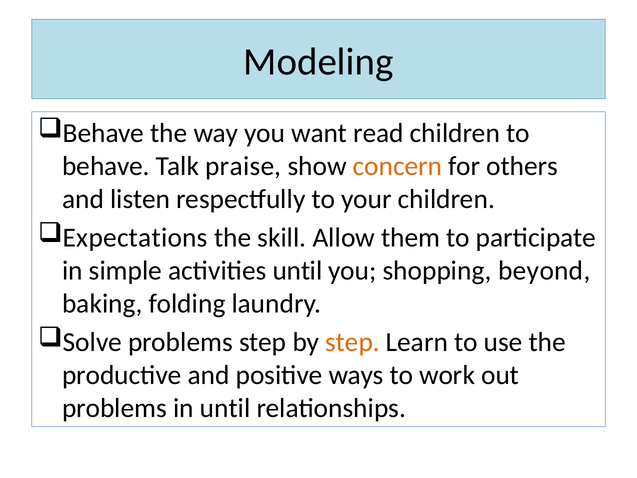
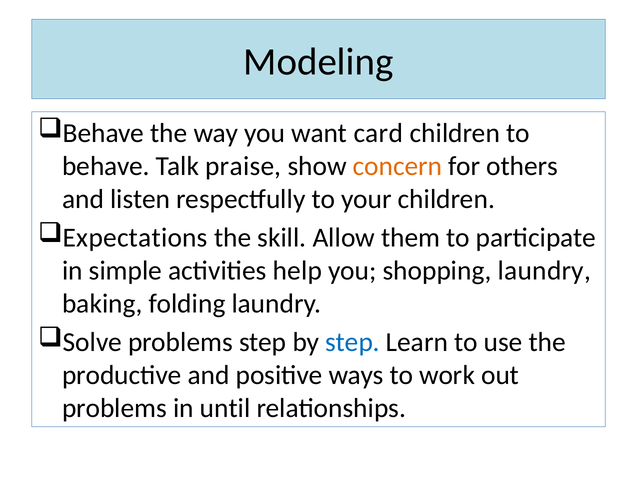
read: read -> card (378, 133)
activities until: until -> help (297, 270)
shopping beyond: beyond -> laundry (544, 270)
step colour: orange -> blue (353, 342)
